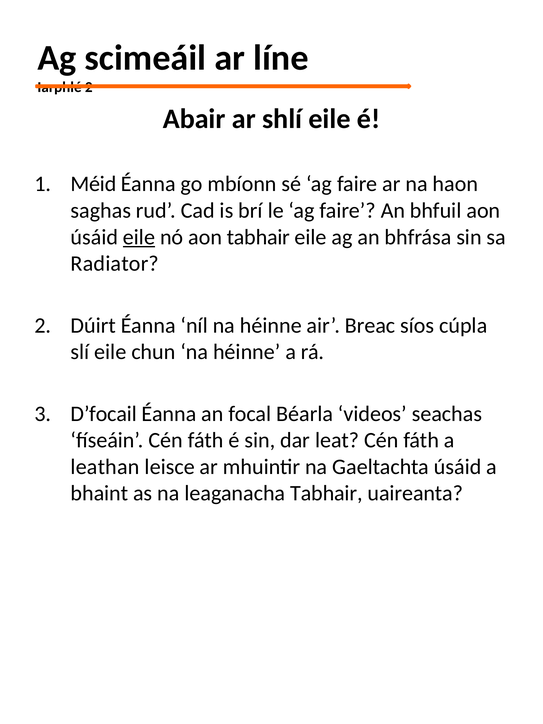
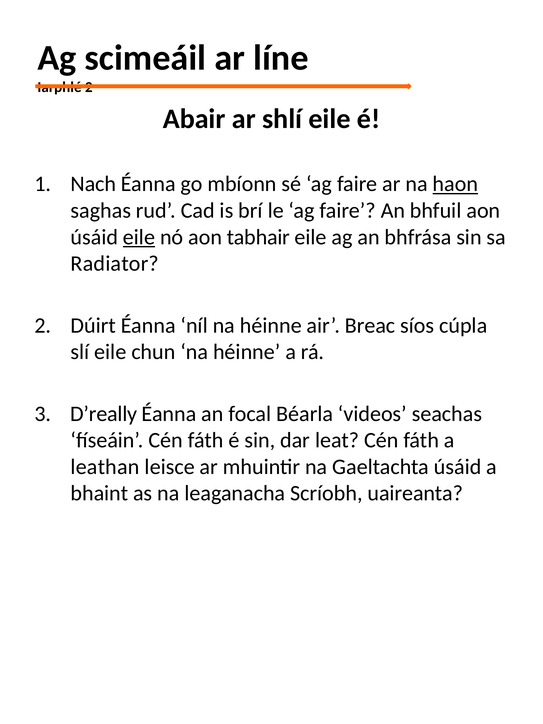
Méid: Méid -> Nach (93, 184)
haon underline: none -> present (455, 184)
D’focail: D’focail -> D’really (104, 414)
leaganacha Tabhair: Tabhair -> Scríobh (326, 493)
